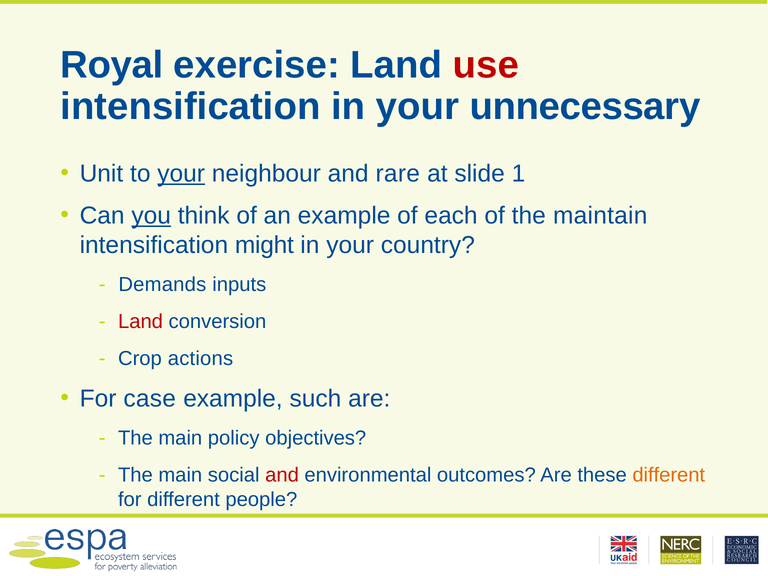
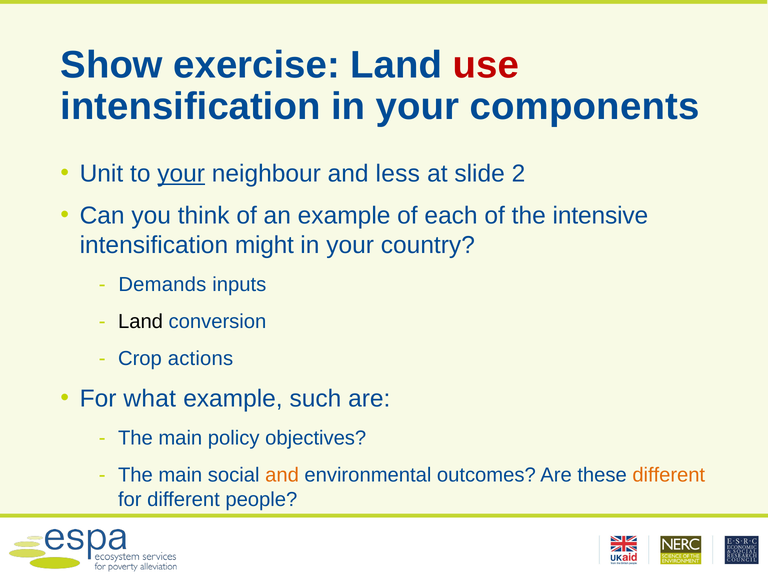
Royal: Royal -> Show (112, 65)
unnecessary: unnecessary -> components (585, 107)
rare: rare -> less (398, 174)
1: 1 -> 2 (518, 174)
you underline: present -> none (151, 216)
maintain: maintain -> intensive (600, 216)
Land colour: red -> black (141, 322)
case: case -> what (150, 399)
and colour: red -> orange (282, 475)
